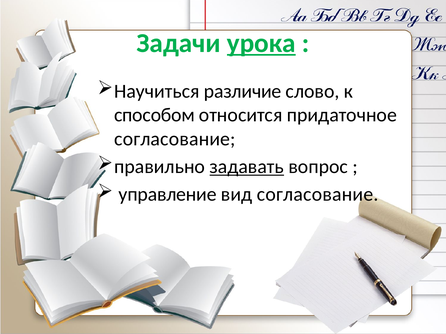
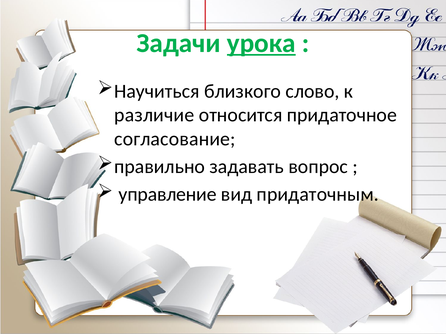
различие: различие -> близкого (243, 91)
способом: способом -> различие (154, 115)
задавать underline: present -> none (247, 167)
вид согласование: согласование -> придаточным (318, 195)
